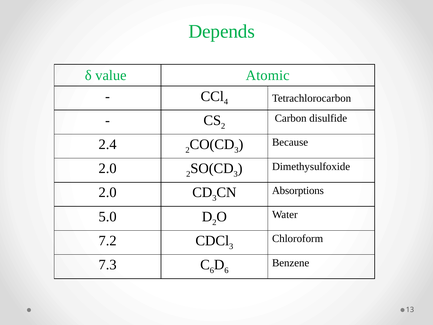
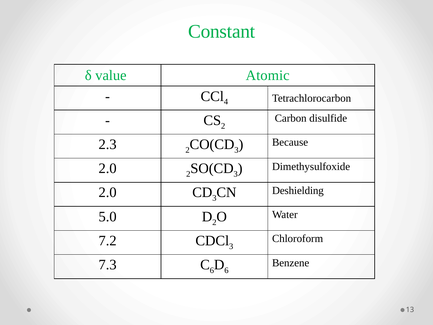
Depends: Depends -> Constant (222, 31)
2.4: 2.4 -> 2.3 (108, 144)
Absorptions: Absorptions -> Deshielding (298, 190)
